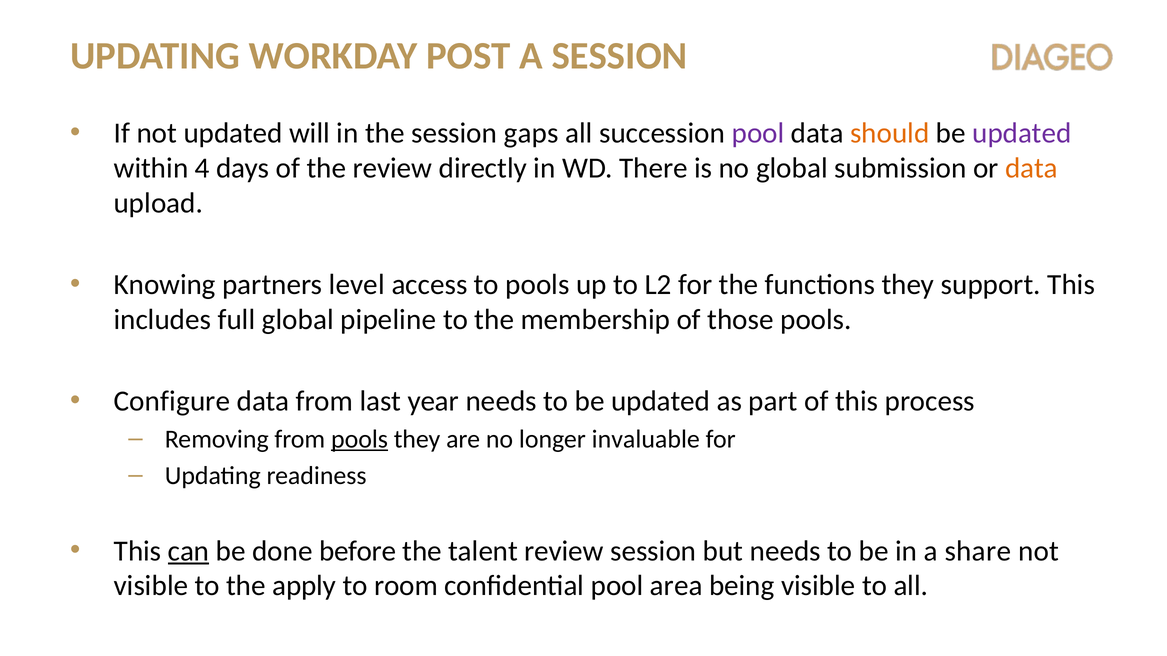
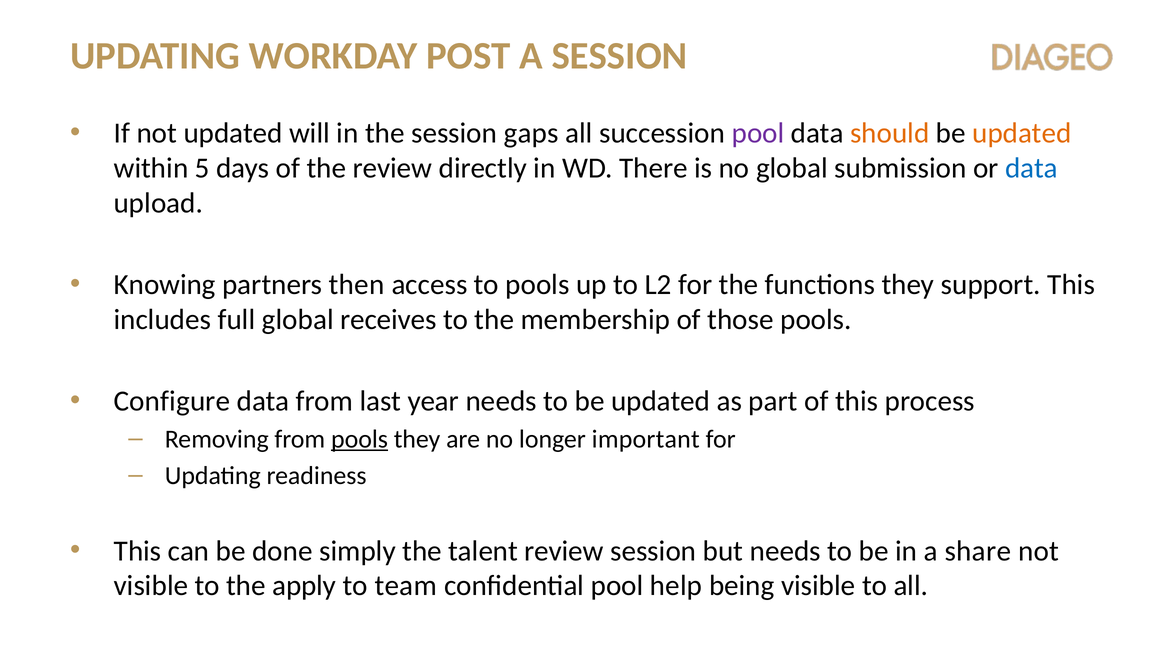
updated colour: purple -> orange (1022, 133)
4: 4 -> 5 (202, 168)
data colour: orange -> blue (1031, 168)
level: level -> then (357, 285)
pipeline: pipeline -> receives (388, 320)
invaluable: invaluable -> important (646, 440)
can underline: present -> none (189, 551)
before: before -> simply (358, 551)
room: room -> team (406, 586)
area: area -> help (676, 586)
